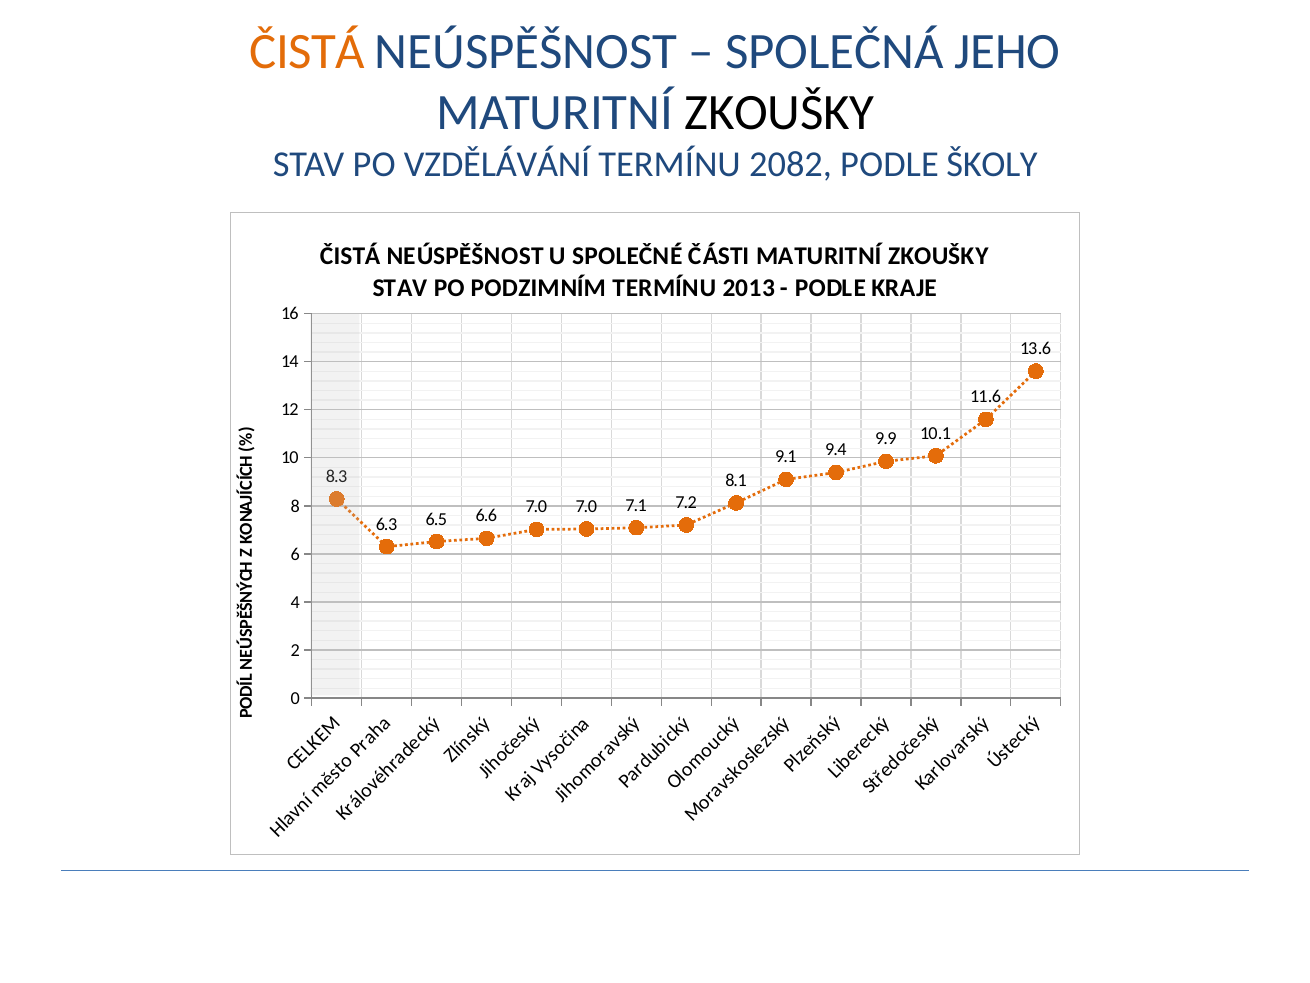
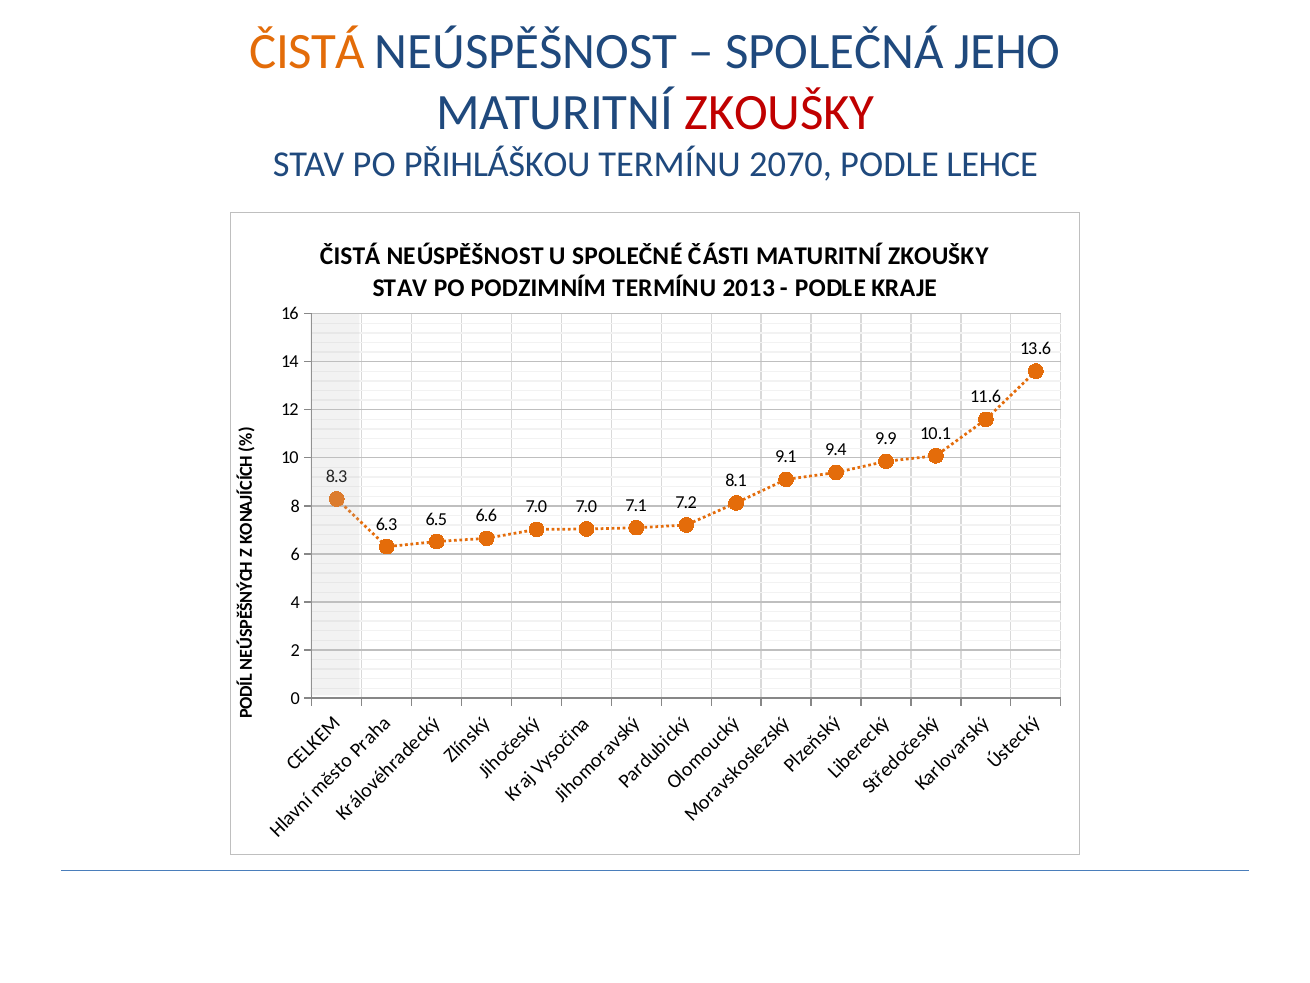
ZKOUŠKY colour: black -> red (779, 113)
VZDĚLÁVÁNÍ: VZDĚLÁVÁNÍ -> PŘIHLÁŠKOU (497, 164)
2082: 2082 -> 2070 (791, 164)
ŠKOLY: ŠKOLY -> LEHCE (992, 164)
